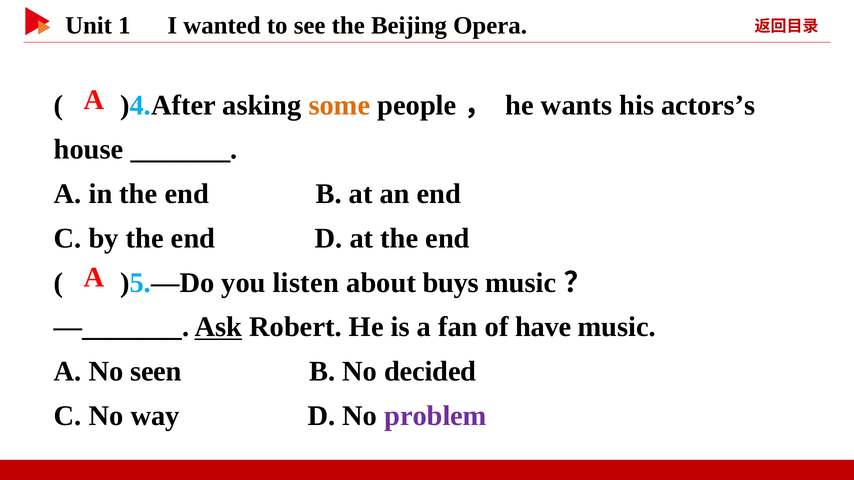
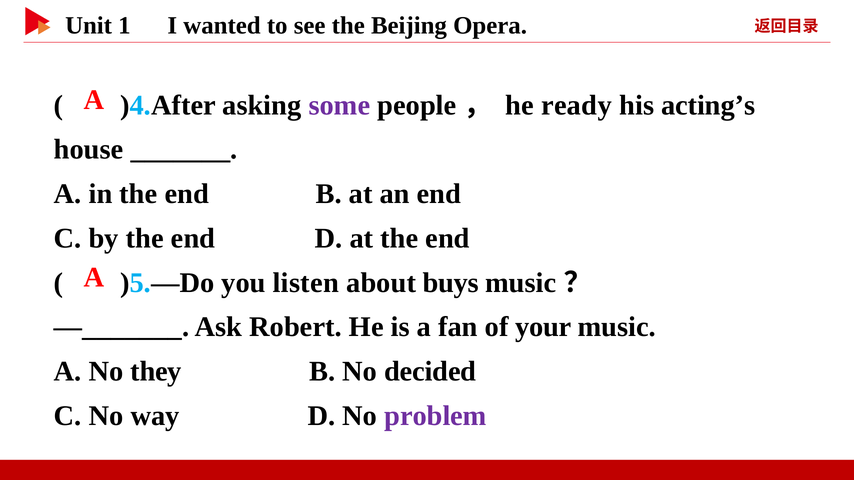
some colour: orange -> purple (339, 105)
wants: wants -> ready (576, 105)
actors’s: actors’s -> acting’s (708, 105)
Ask underline: present -> none (218, 327)
have: have -> your (543, 327)
seen: seen -> they (156, 372)
